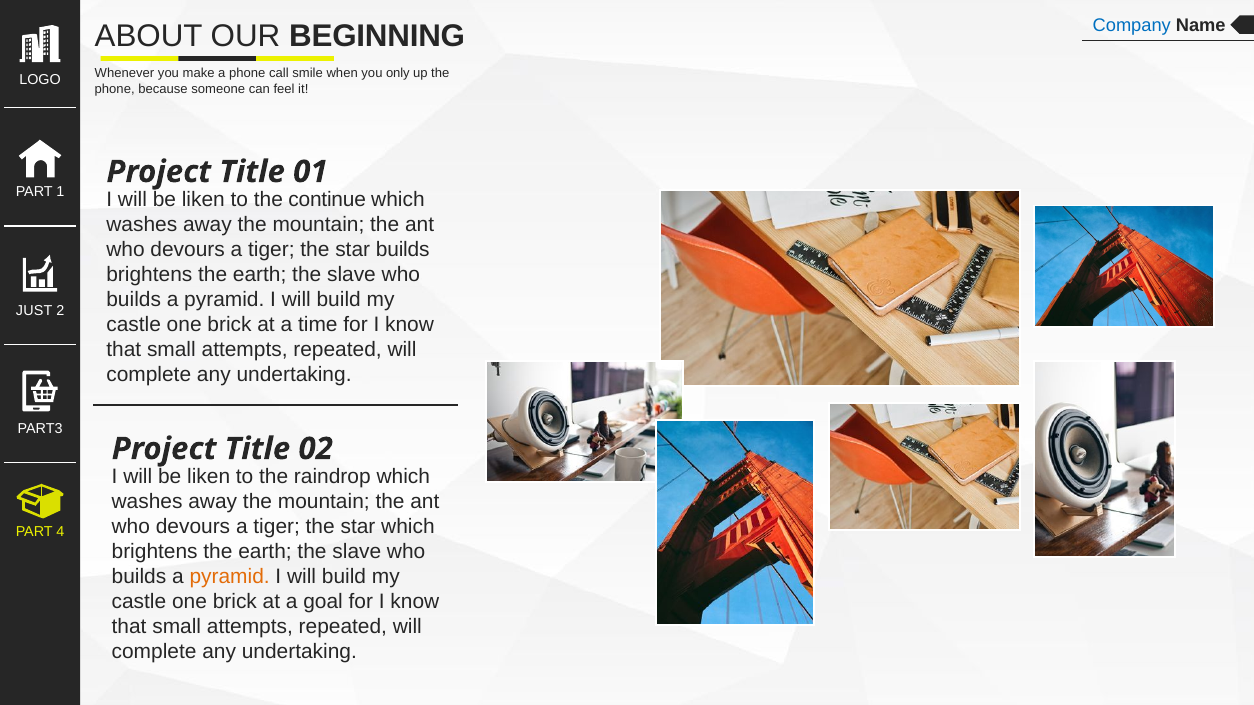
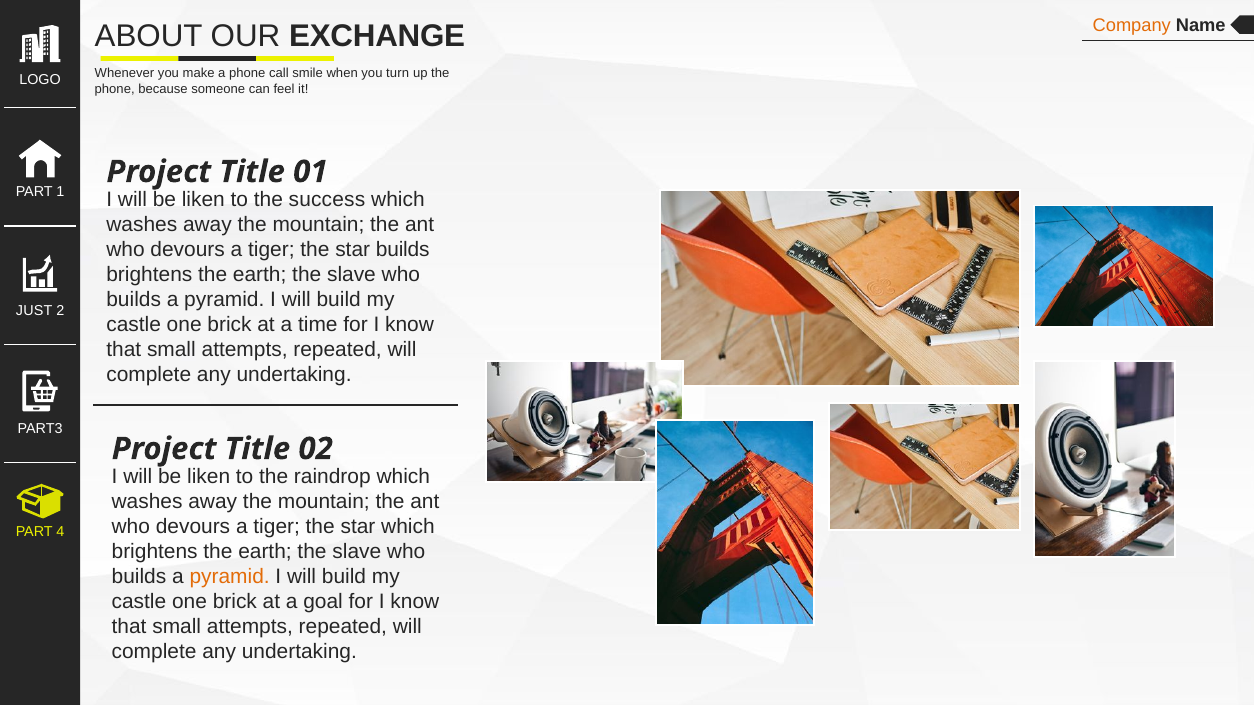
Company colour: blue -> orange (1132, 26)
BEGINNING: BEGINNING -> EXCHANGE (377, 36)
only: only -> turn (398, 73)
continue: continue -> success (327, 200)
